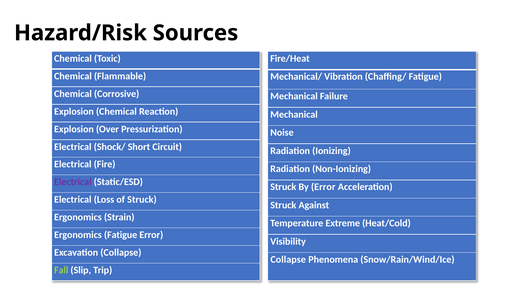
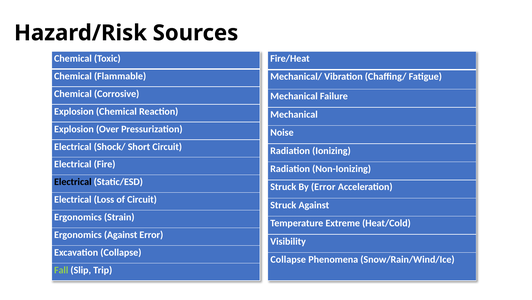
Electrical colour: purple -> black (73, 182)
of Struck: Struck -> Circuit (142, 199)
Ergonomics Fatigue: Fatigue -> Against (121, 234)
